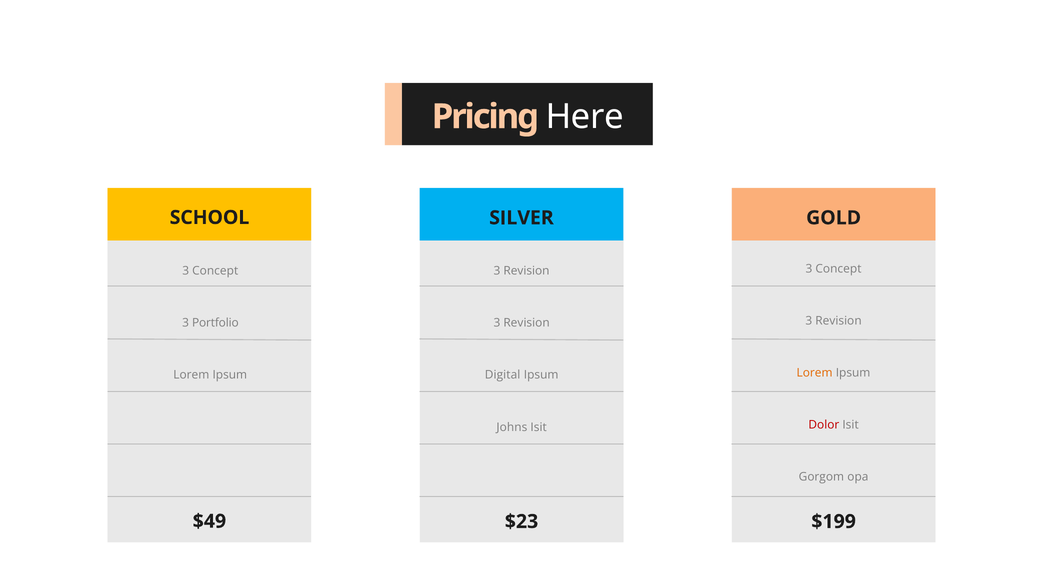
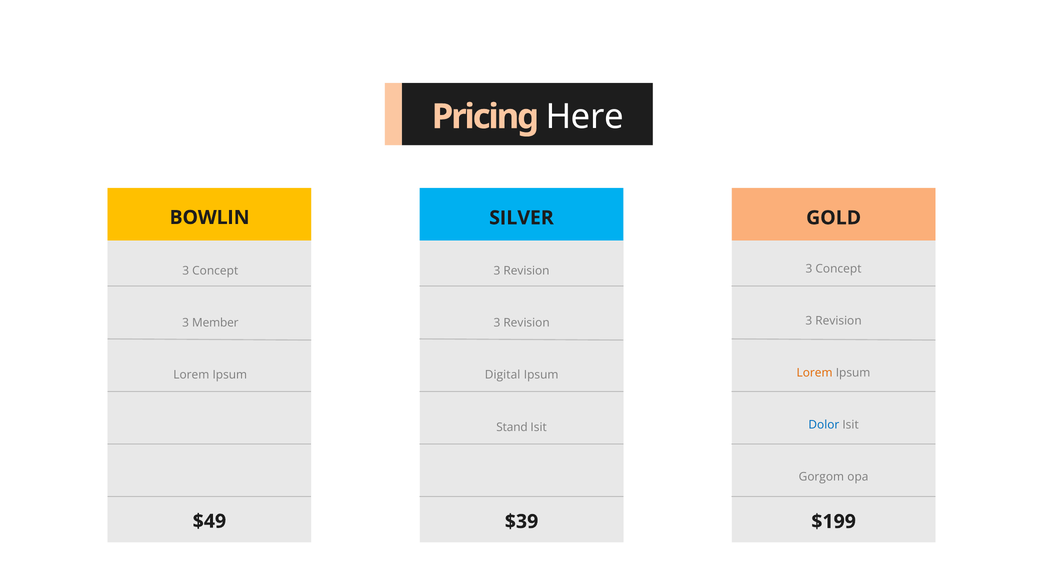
SCHOOL: SCHOOL -> BOWLIN (210, 218)
Portfolio: Portfolio -> Member (215, 323)
Dolor colour: red -> blue (824, 425)
Johns: Johns -> Stand (512, 428)
$23: $23 -> $39 (522, 522)
